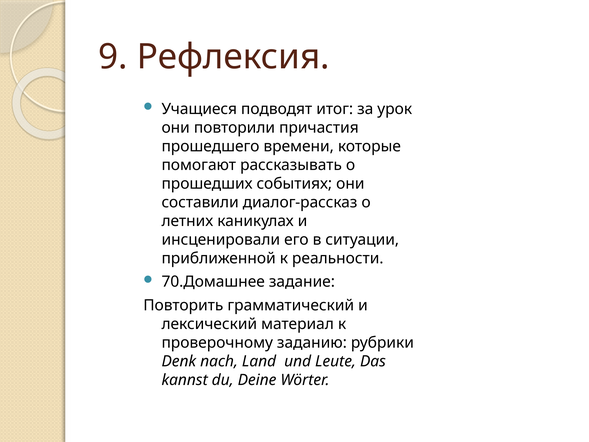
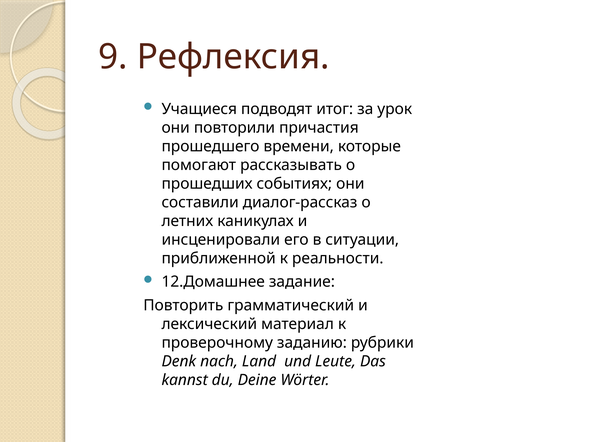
70.Домашнее: 70.Домашнее -> 12.Домашнее (213, 282)
